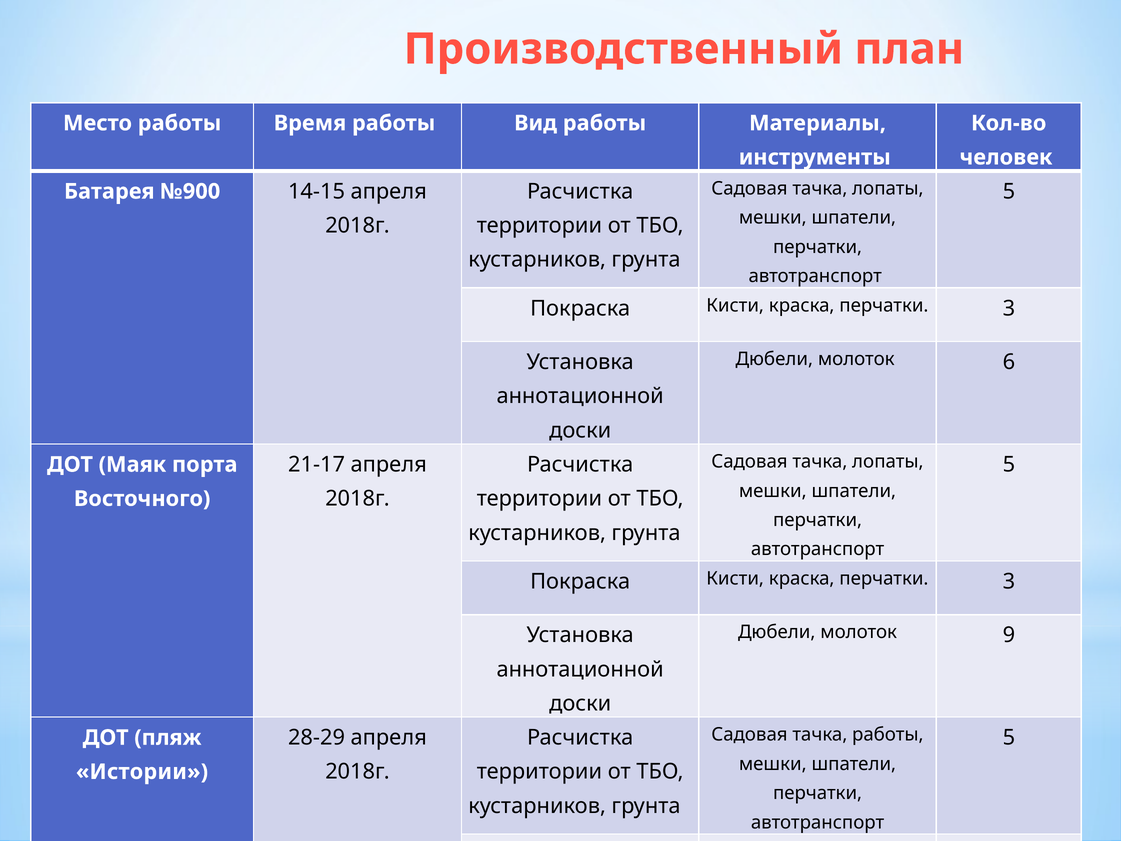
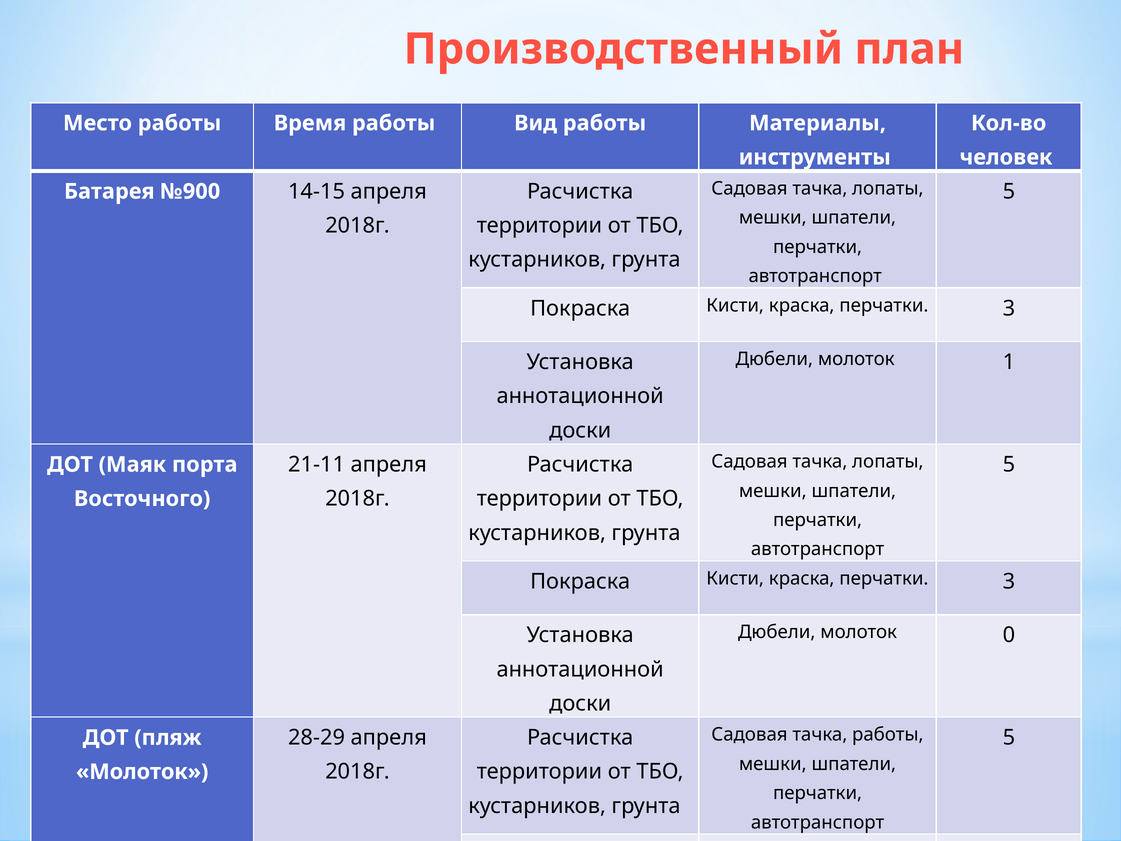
6: 6 -> 1 (1009, 362)
21-17: 21-17 -> 21-11 (317, 464)
9: 9 -> 0 (1009, 635)
Истории: Истории -> Молоток (142, 772)
